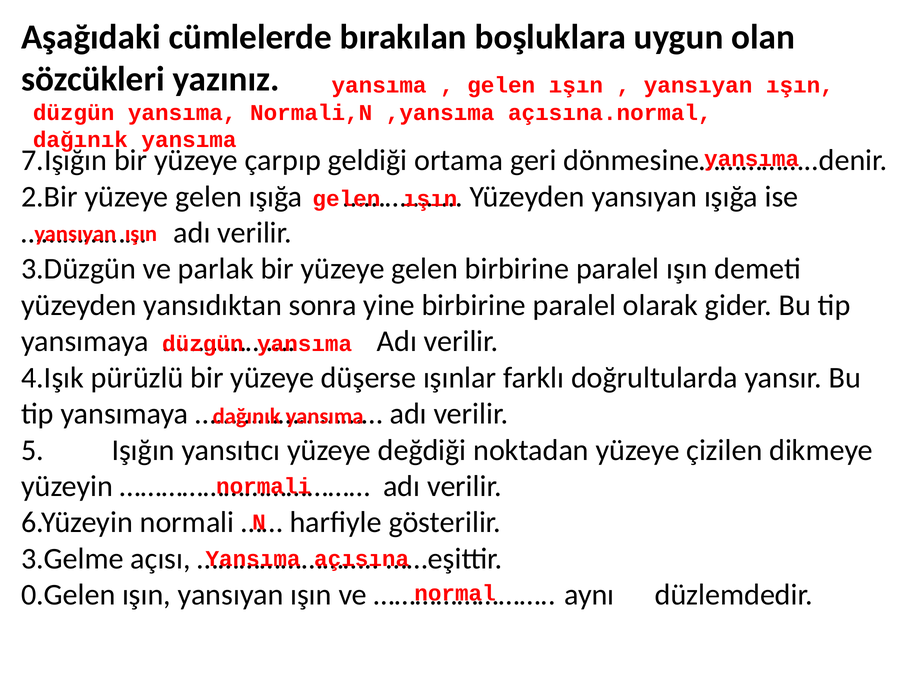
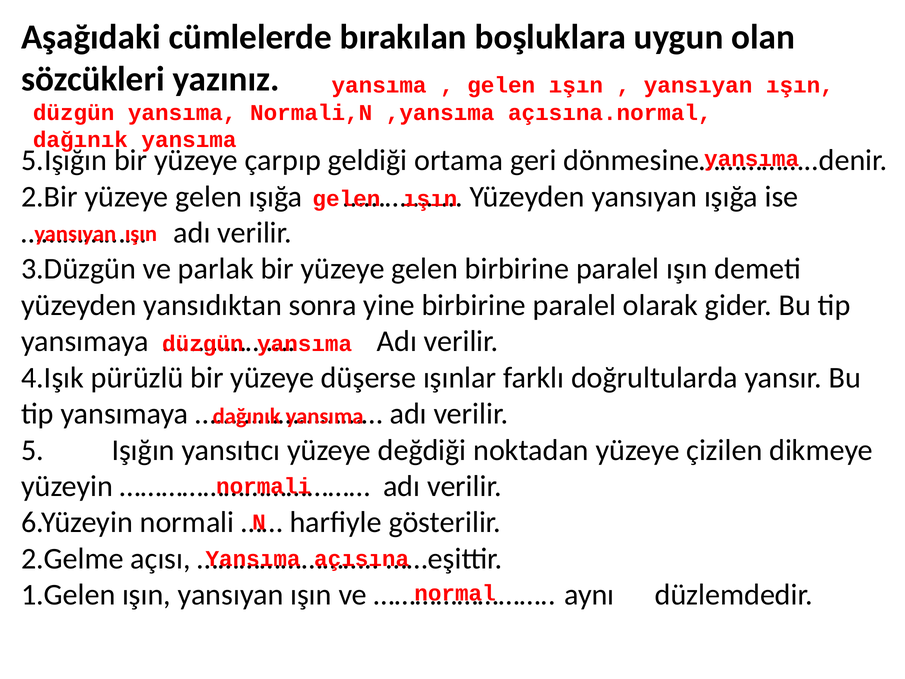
7.Işığın: 7.Işığın -> 5.Işığın (64, 160)
3.Gelme: 3.Gelme -> 2.Gelme (72, 559)
0.Gelen: 0.Gelen -> 1.Gelen (68, 595)
